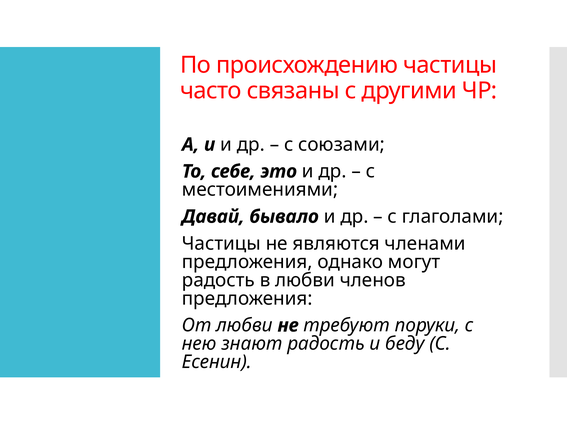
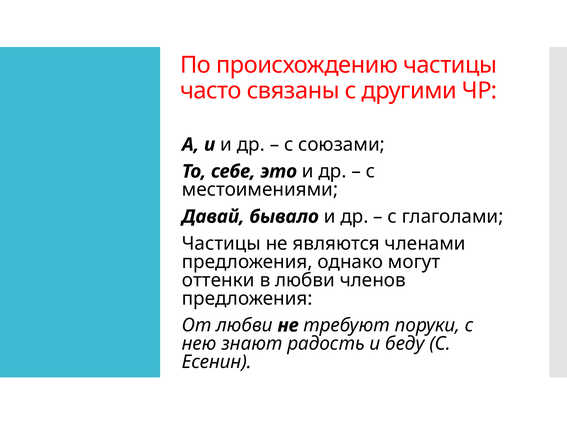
радость: радость -> оттенки (218, 280)
